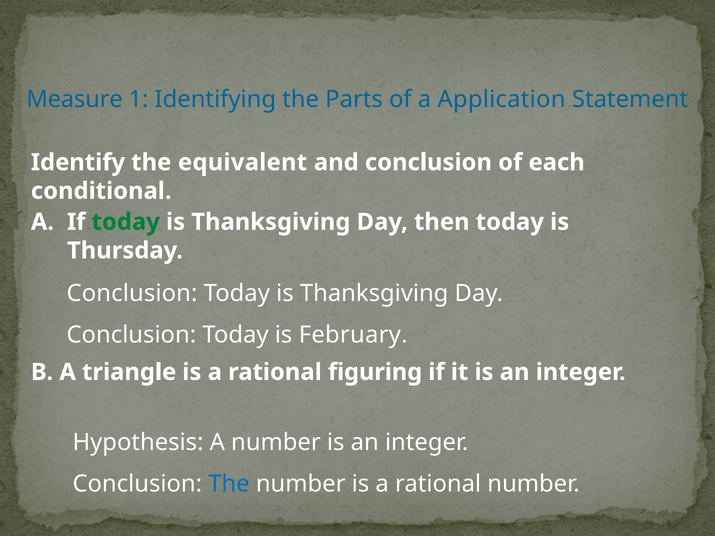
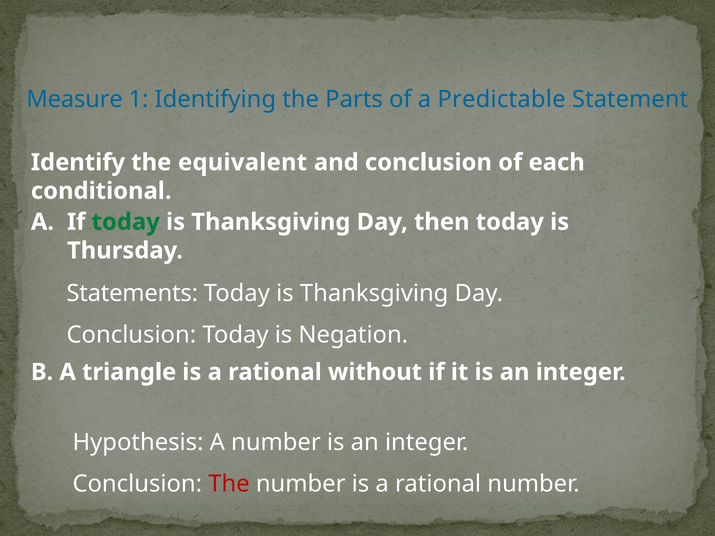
Application: Application -> Predictable (502, 99)
Conclusion: Conclusion -> Statements (132, 294)
February: February -> Negation (353, 335)
figuring: figuring -> without (375, 372)
The colour: blue -> red (229, 484)
